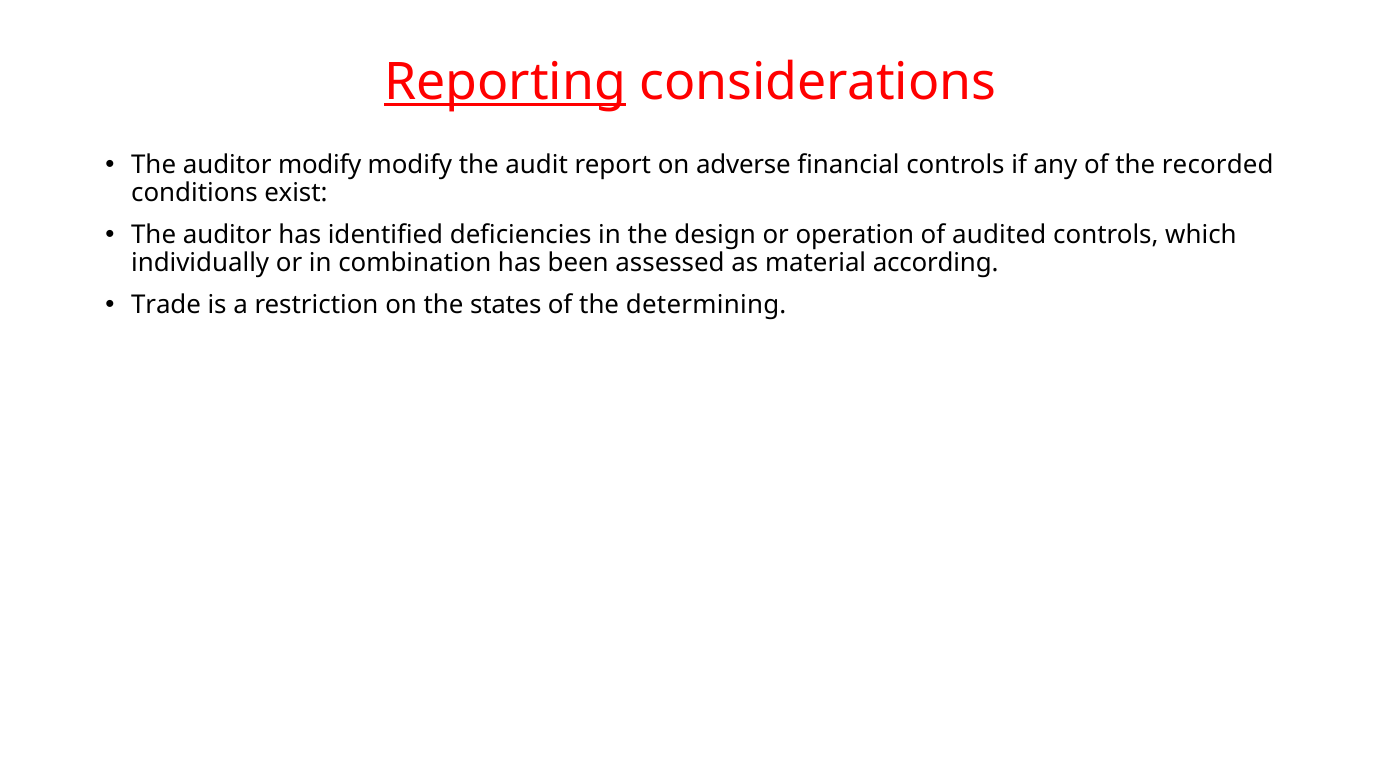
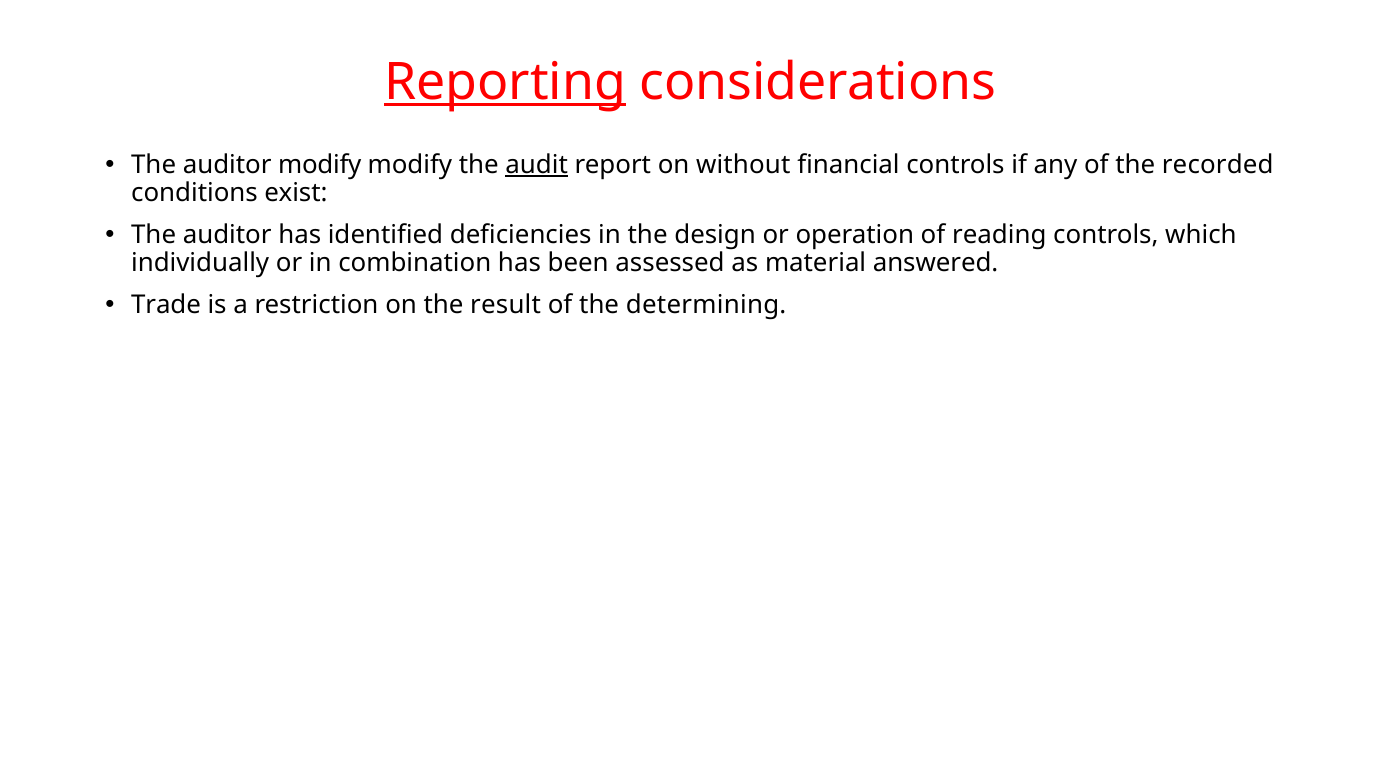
audit underline: none -> present (537, 165)
adverse: adverse -> without (743, 165)
audited: audited -> reading (999, 235)
according: according -> answered (936, 263)
states: states -> result (506, 305)
